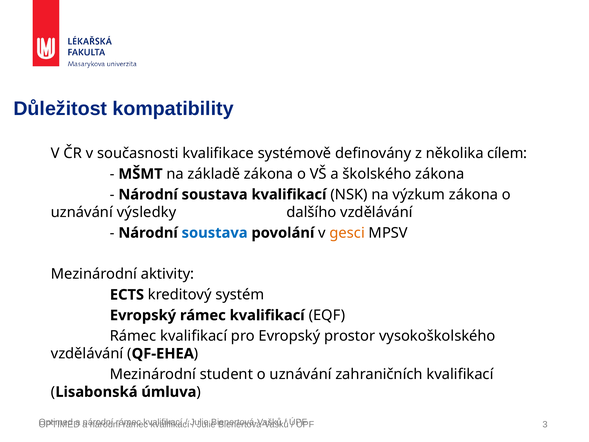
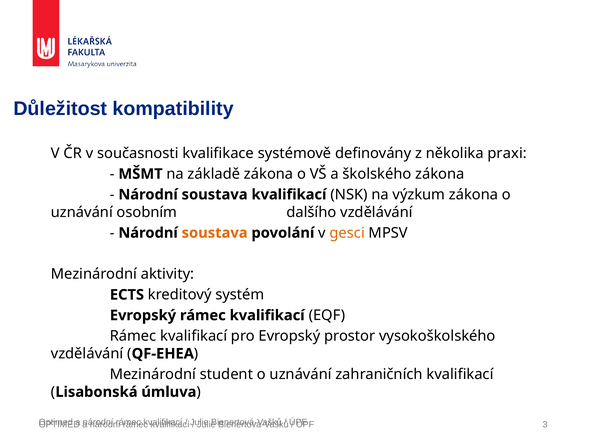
cílem: cílem -> praxi (507, 153)
výsledky: výsledky -> osobním (147, 212)
soustava colour: blue -> orange (215, 233)
